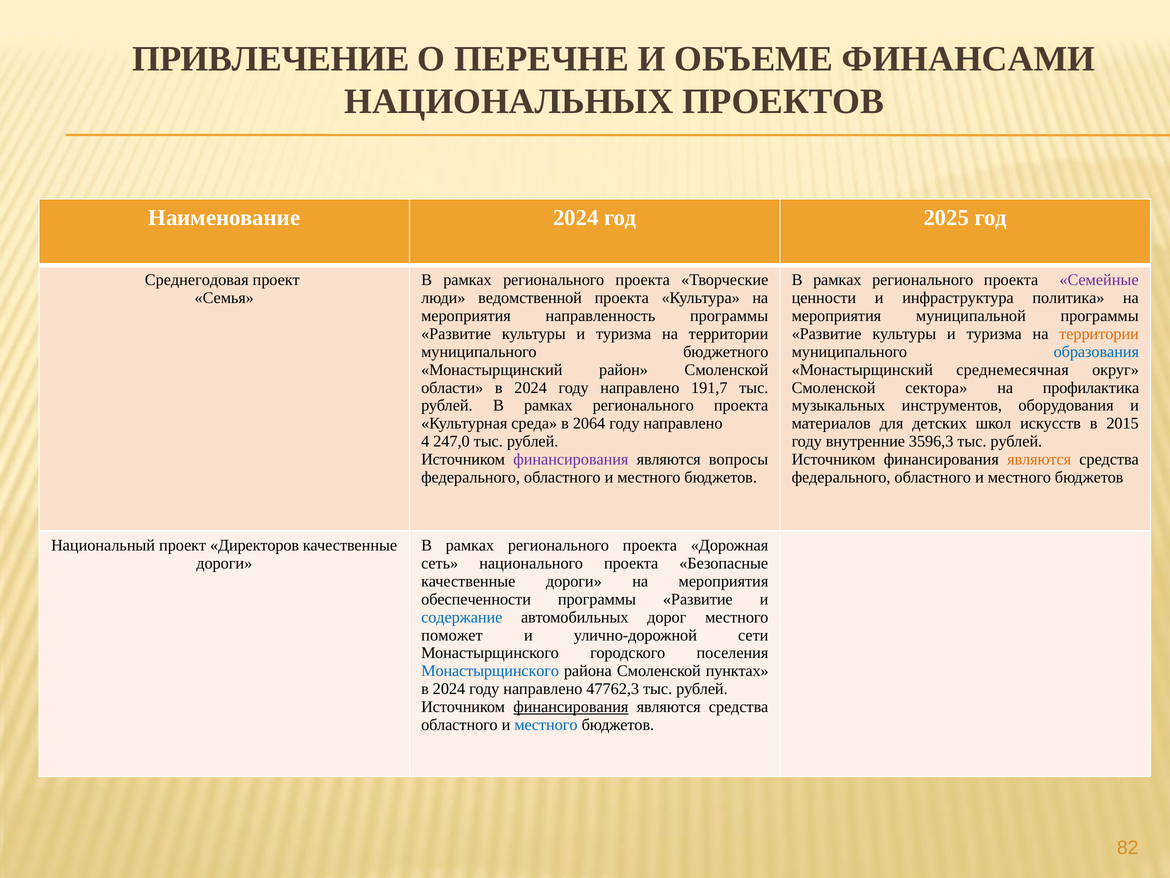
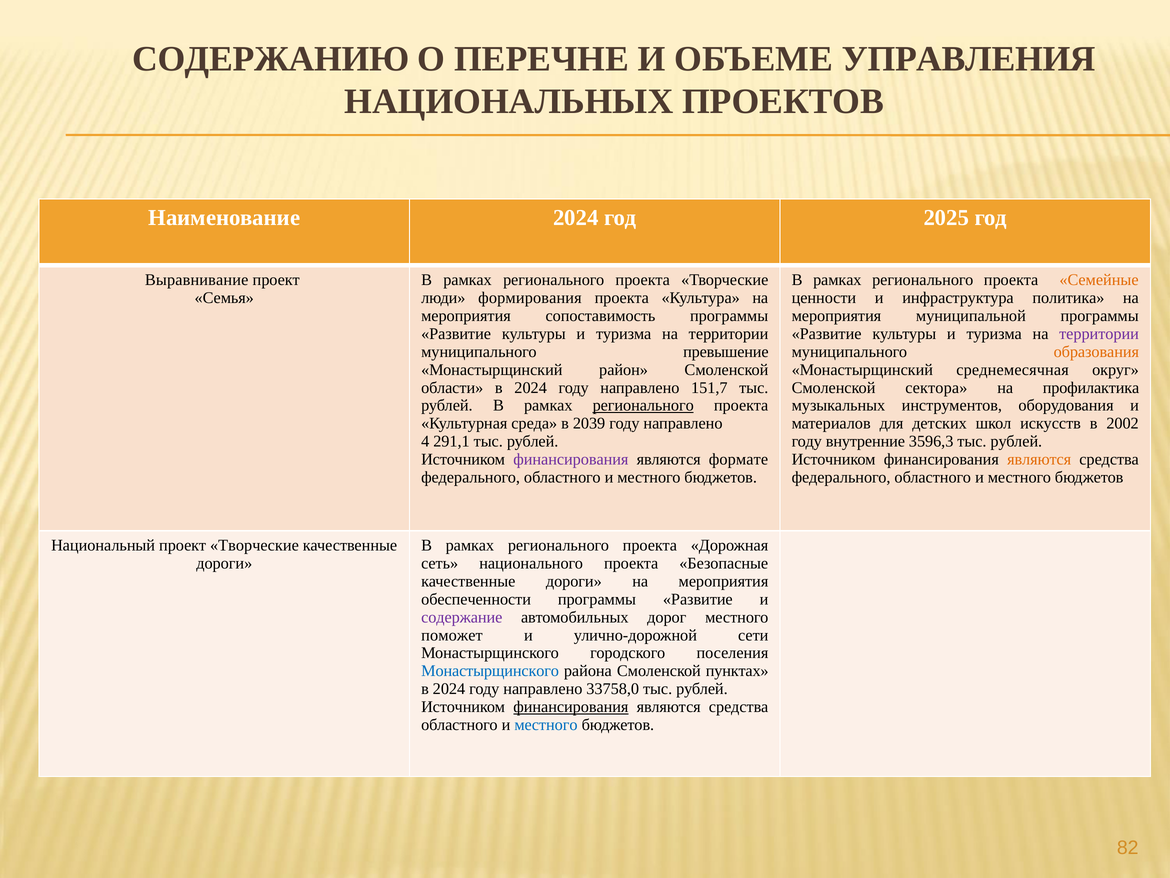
ПРИВЛЕЧЕНИЕ: ПРИВЛЕЧЕНИЕ -> СОДЕРЖАНИЮ (271, 59)
ФИНАНСАМИ: ФИНАНСАМИ -> УПРАВЛЕНИЯ (969, 59)
Среднегодовая: Среднегодовая -> Выравнивание (197, 280)
Семейные colour: purple -> orange (1099, 280)
ведомственной: ведомственной -> формирования (530, 298)
направленность: направленность -> сопоставимость (600, 316)
территории colour: orange -> purple (1099, 334)
бюджетного: бюджетного -> превышение (726, 352)
образования colour: blue -> orange (1096, 352)
191,7: 191,7 -> 151,7 (709, 387)
регионального underline: none -> present (643, 405)
2064: 2064 -> 2039 (589, 423)
2015: 2015 -> 2002 (1123, 423)
247,0: 247,0 -> 291,1 (451, 441)
вопросы: вопросы -> формате (738, 459)
проект Директоров: Директоров -> Творческие (254, 545)
содержание colour: blue -> purple (462, 617)
47762,3: 47762,3 -> 33758,0 (613, 689)
